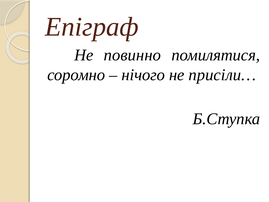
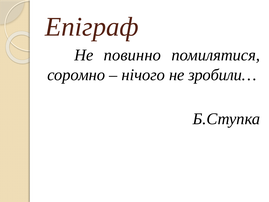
присіли…: присіли… -> зробили… (222, 75)
